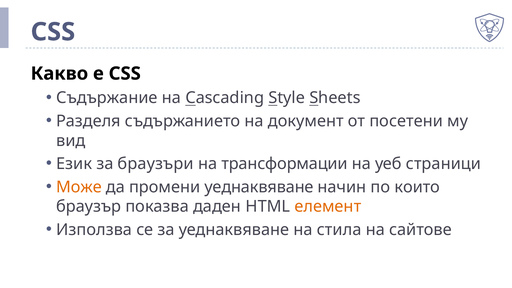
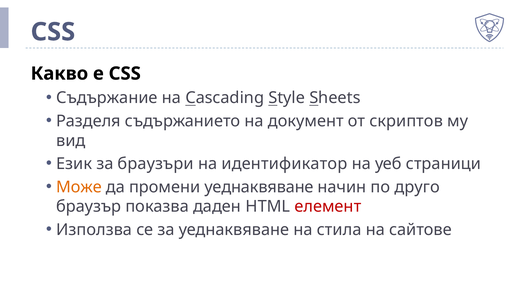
посетени: посетени -> скриптов (406, 121)
трансформации: трансформации -> идентификатор (284, 164)
които: които -> друго (417, 187)
елемент colour: orange -> red (328, 207)
